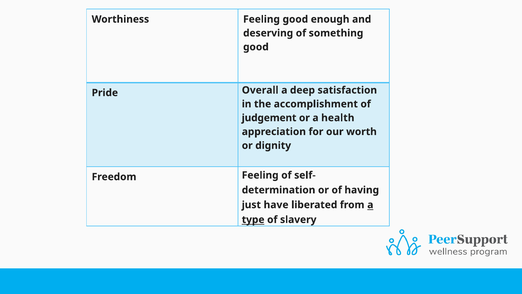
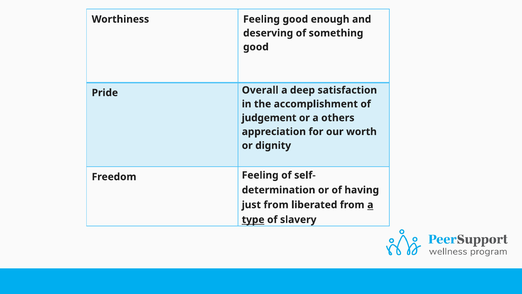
health: health -> others (338, 118)
just have: have -> from (276, 205)
